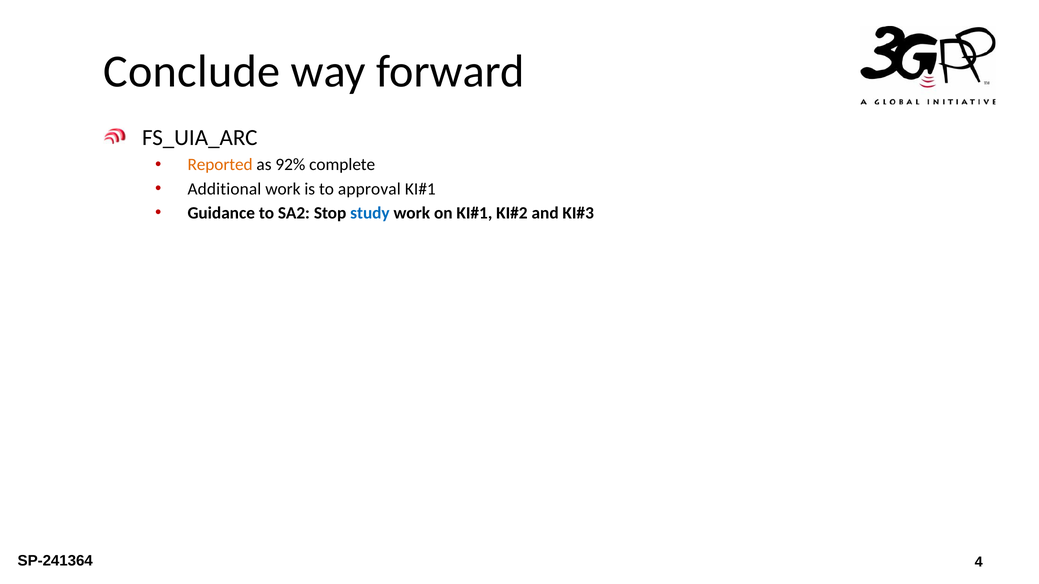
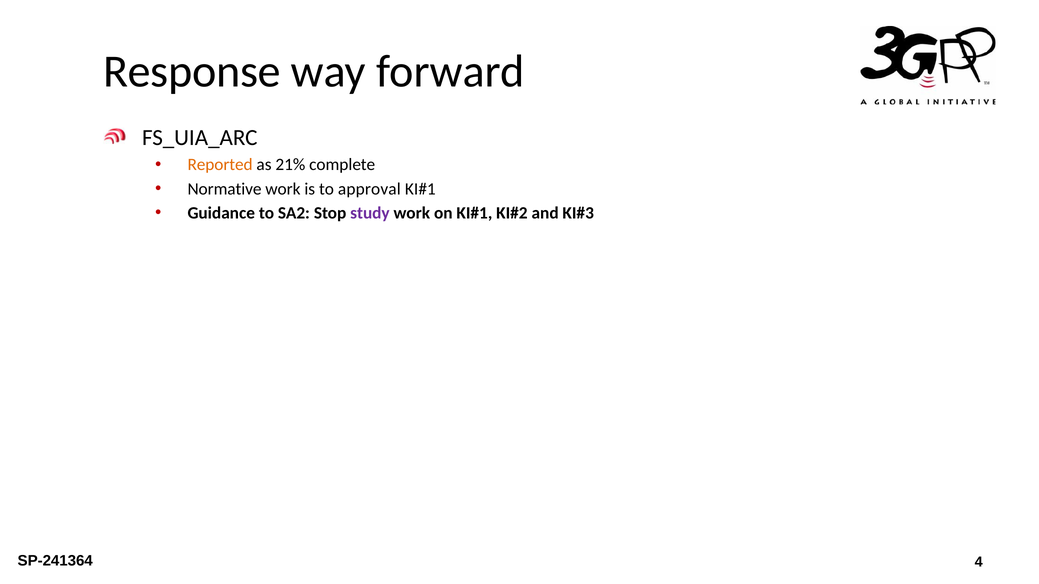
Conclude: Conclude -> Response (192, 71)
92%: 92% -> 21% (290, 165)
Additional: Additional -> Normative (225, 189)
study colour: blue -> purple (370, 213)
